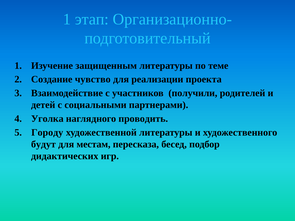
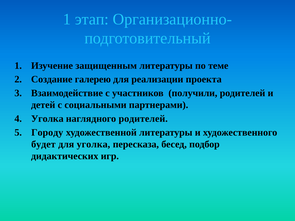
чувство: чувство -> галерею (93, 79)
наглядного проводить: проводить -> родителей (143, 119)
будут: будут -> будет (43, 144)
для местам: местам -> уголка (93, 144)
